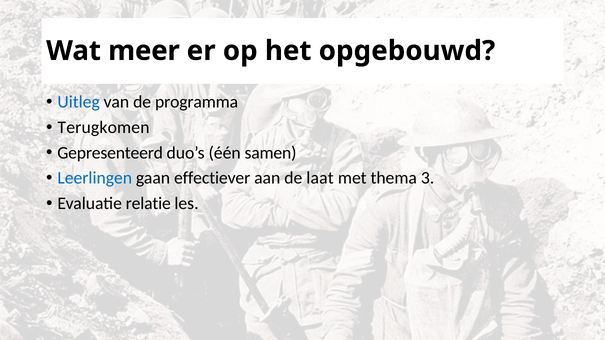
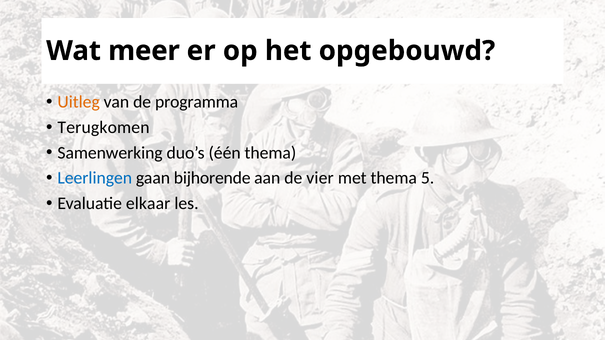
Uitleg colour: blue -> orange (79, 102)
Gepresenteerd: Gepresenteerd -> Samenwerking (110, 153)
één samen: samen -> thema (270, 153)
effectiever: effectiever -> bijhorende (212, 178)
laat: laat -> vier (320, 178)
3: 3 -> 5 (428, 178)
relatie: relatie -> elkaar (148, 204)
